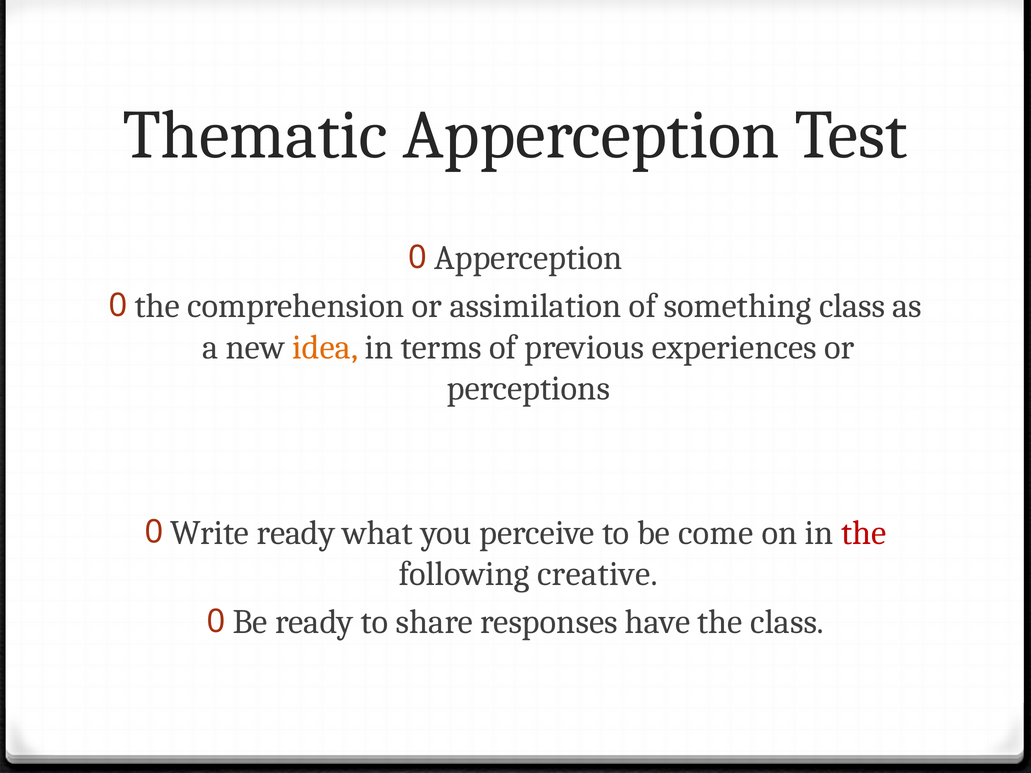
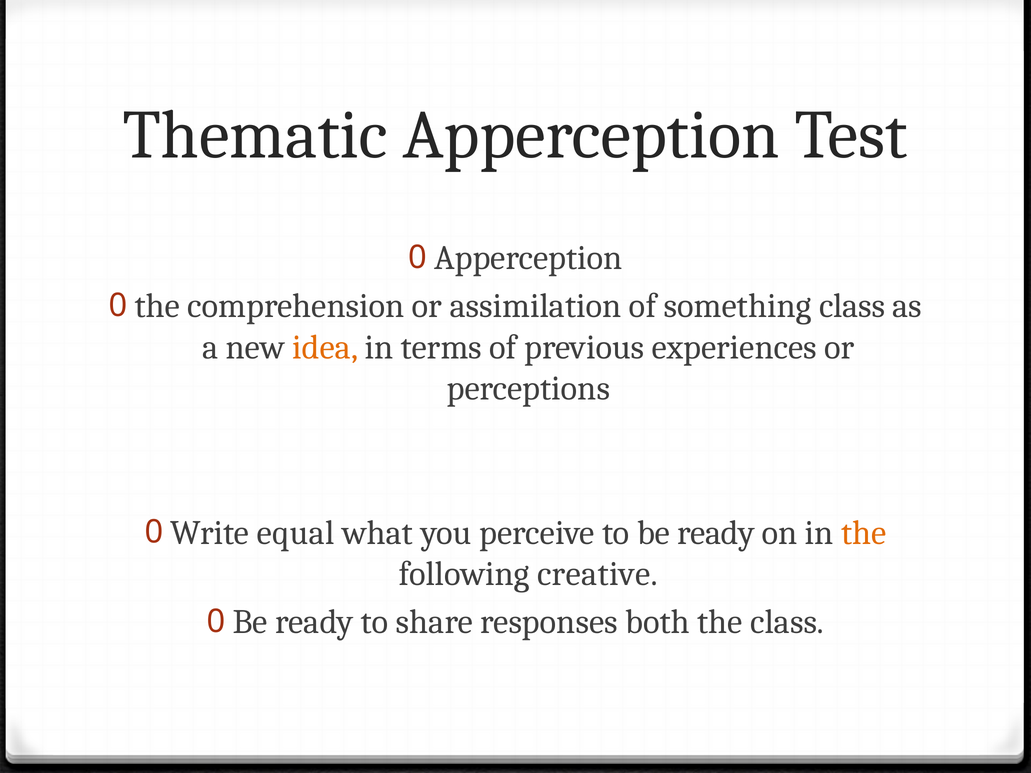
Write ready: ready -> equal (296, 533)
to be come: come -> ready (716, 533)
the colour: red -> orange (864, 533)
have: have -> both (657, 622)
